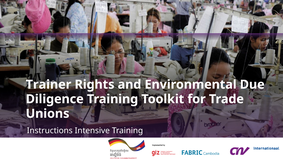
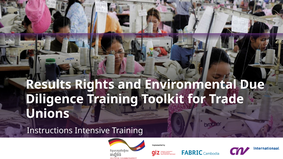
Trainer: Trainer -> Results (49, 85)
